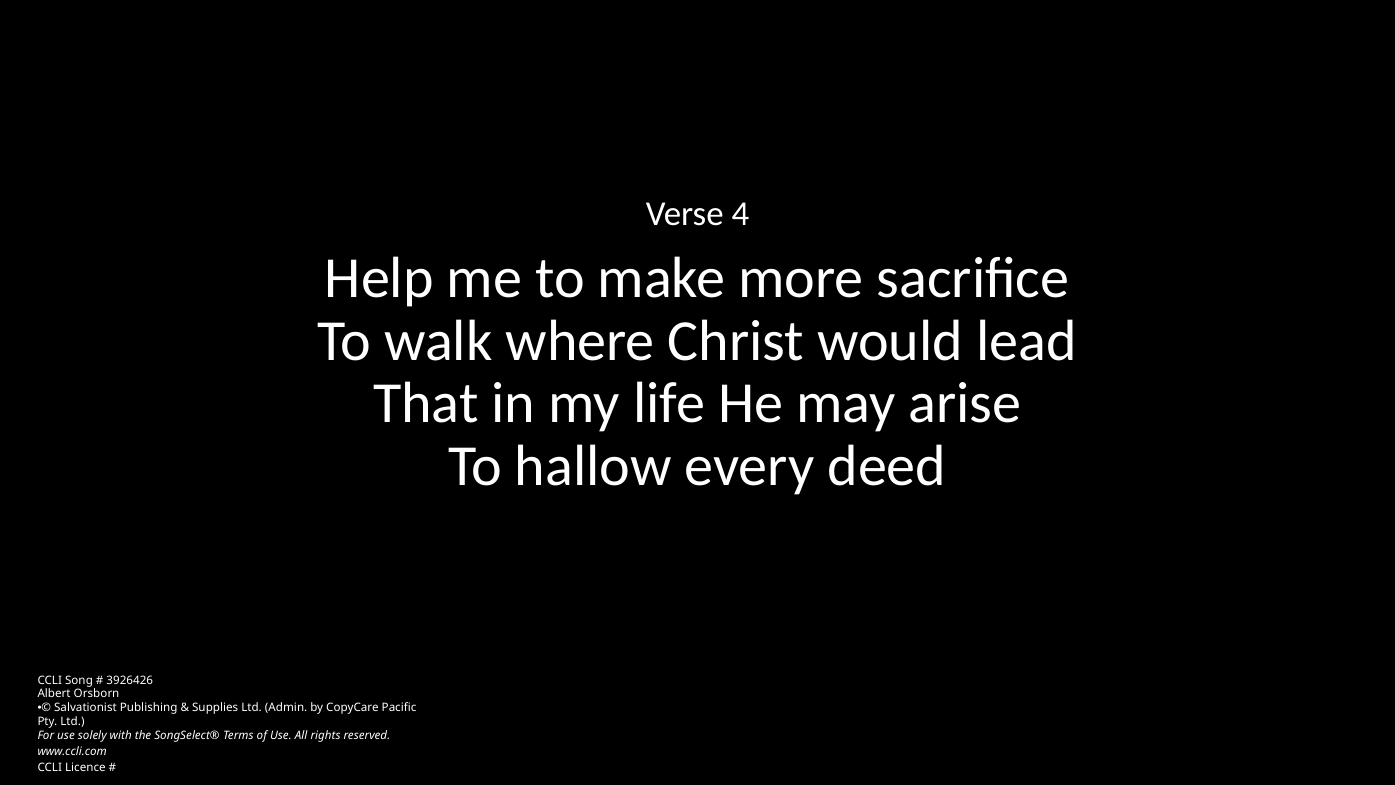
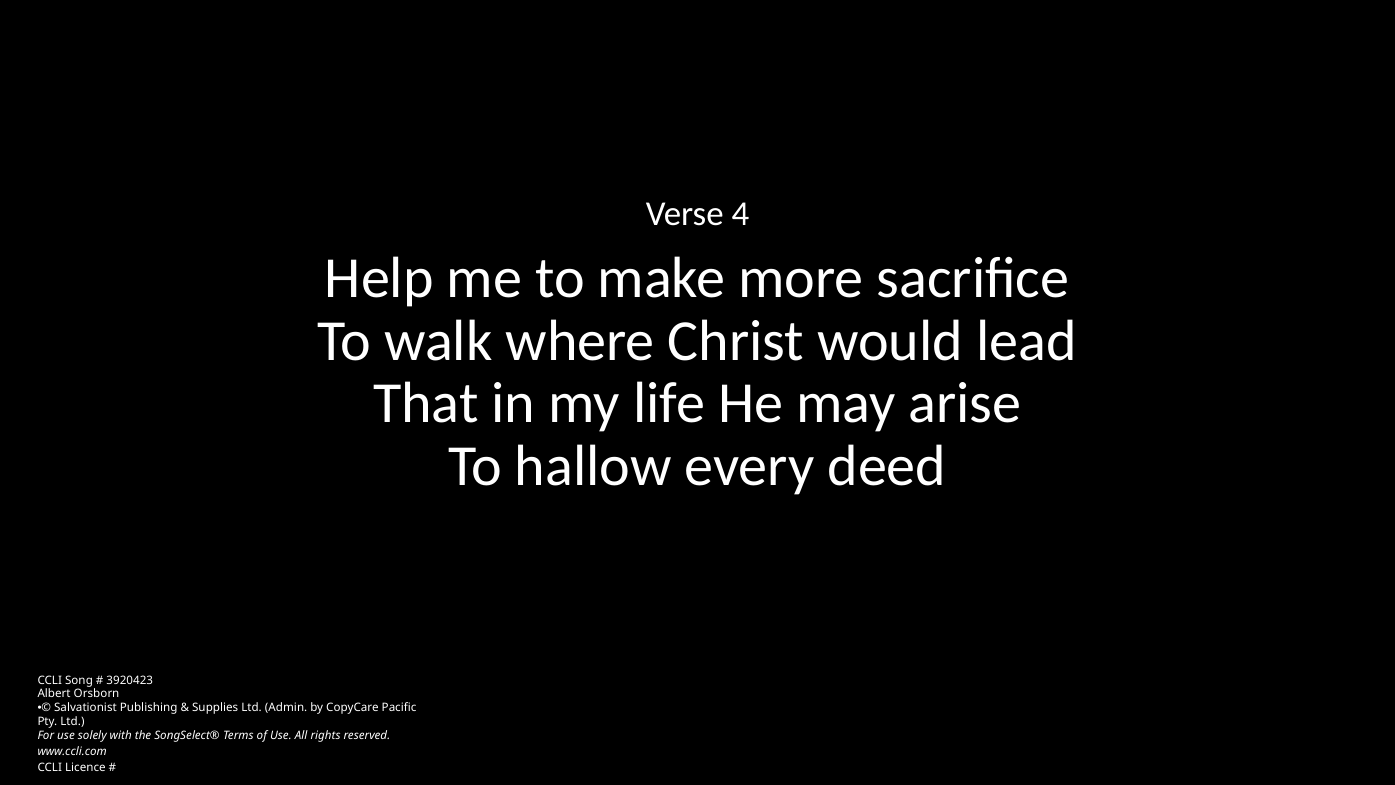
3926426: 3926426 -> 3920423 (130, 680)
